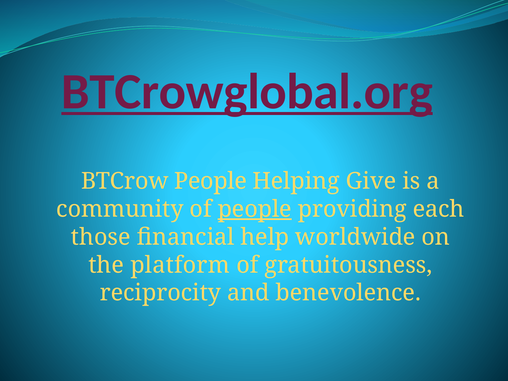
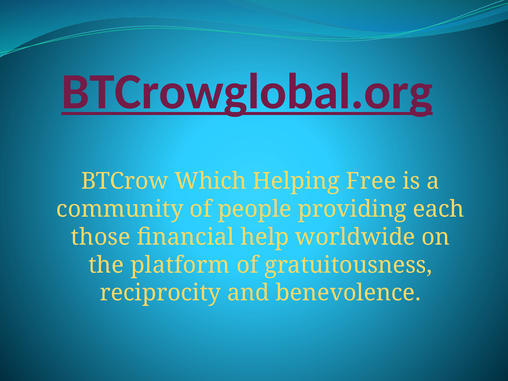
BTCrow People: People -> Which (211, 181)
Give: Give -> Free (371, 181)
people underline: present -> none (255, 209)
